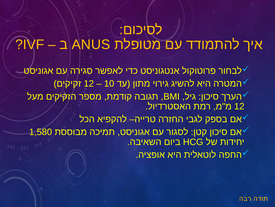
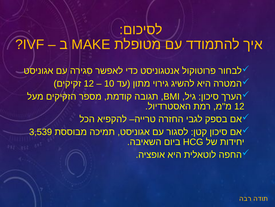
ANUS: ANUS -> MAKE (91, 44)
1,580: 1,580 -> 3,539 (41, 132)
